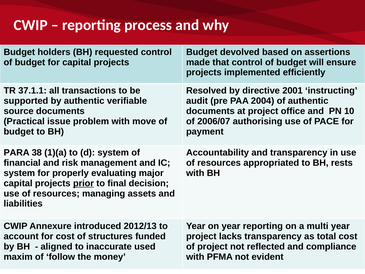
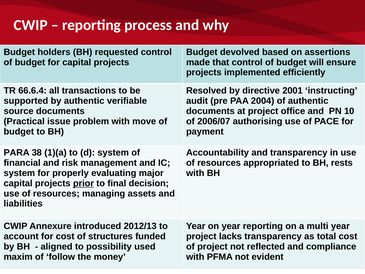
37.1.1: 37.1.1 -> 66.6.4 (32, 91)
inaccurate: inaccurate -> possibility (109, 246)
